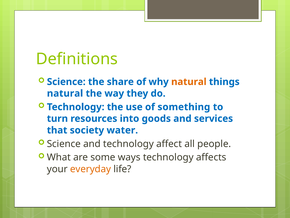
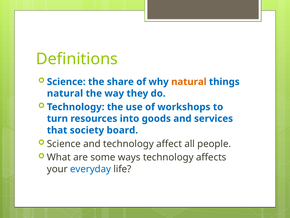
something: something -> workshops (184, 107)
water: water -> board (122, 130)
everyday colour: orange -> blue (91, 169)
